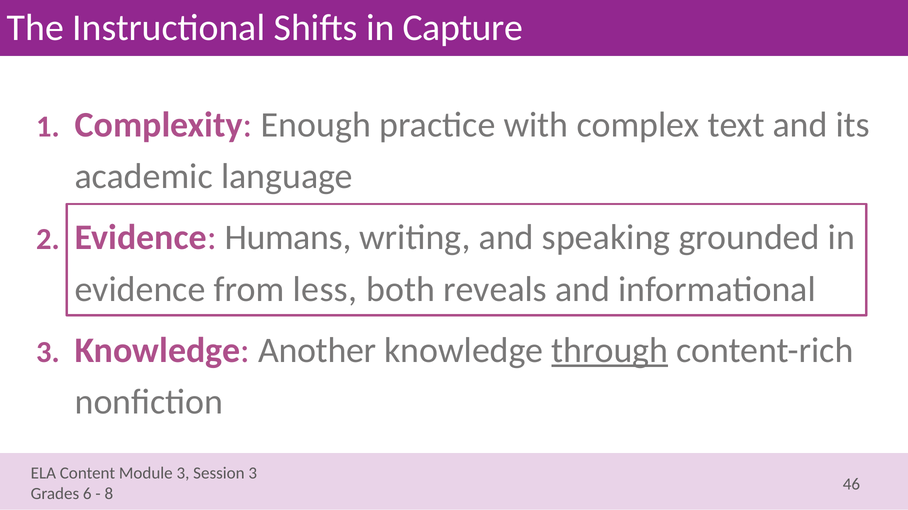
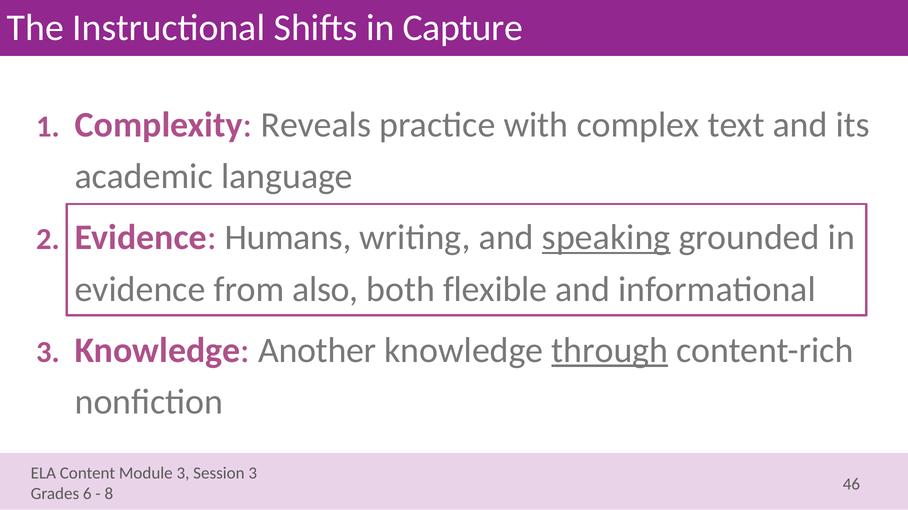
Enough: Enough -> Reveals (316, 125)
speaking underline: none -> present (606, 238)
less: less -> also (325, 290)
reveals: reveals -> flexible (495, 290)
